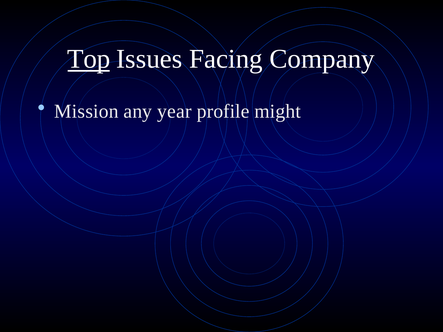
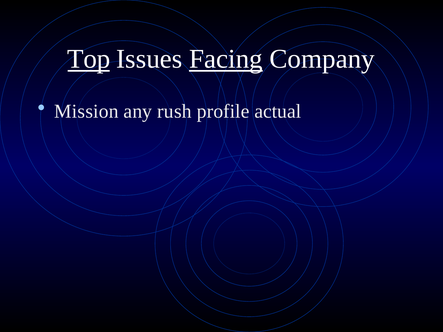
Facing underline: none -> present (226, 59)
year: year -> rush (174, 111)
might: might -> actual (278, 111)
